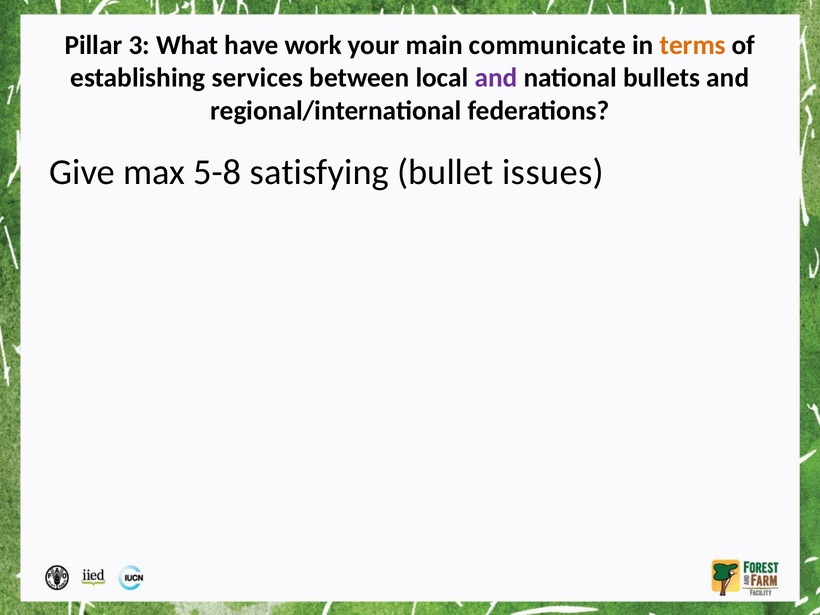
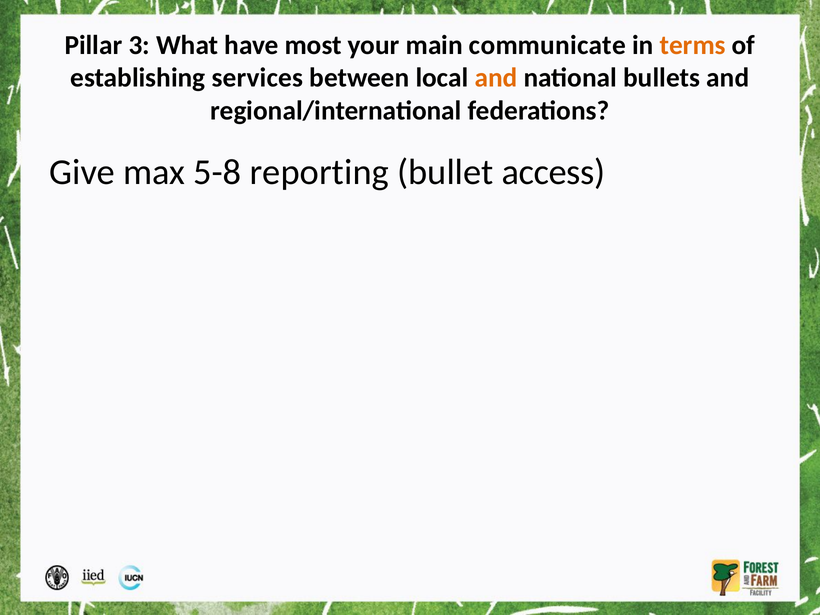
work: work -> most (313, 45)
and colour: purple -> orange (496, 78)
satisfying: satisfying -> reporting (319, 172)
issues: issues -> access (553, 172)
